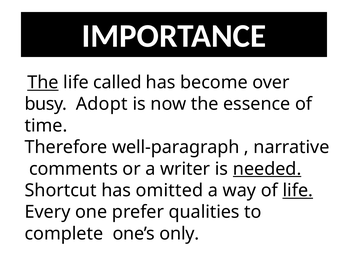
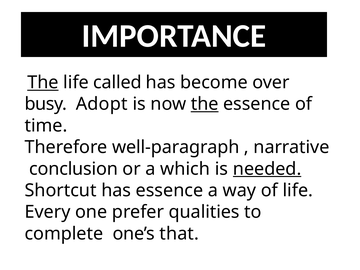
the underline: none -> present (205, 104)
comments: comments -> conclusion (74, 169)
writer: writer -> which (185, 169)
has omitted: omitted -> essence (169, 190)
life underline: present -> none (298, 190)
only: only -> that (179, 234)
